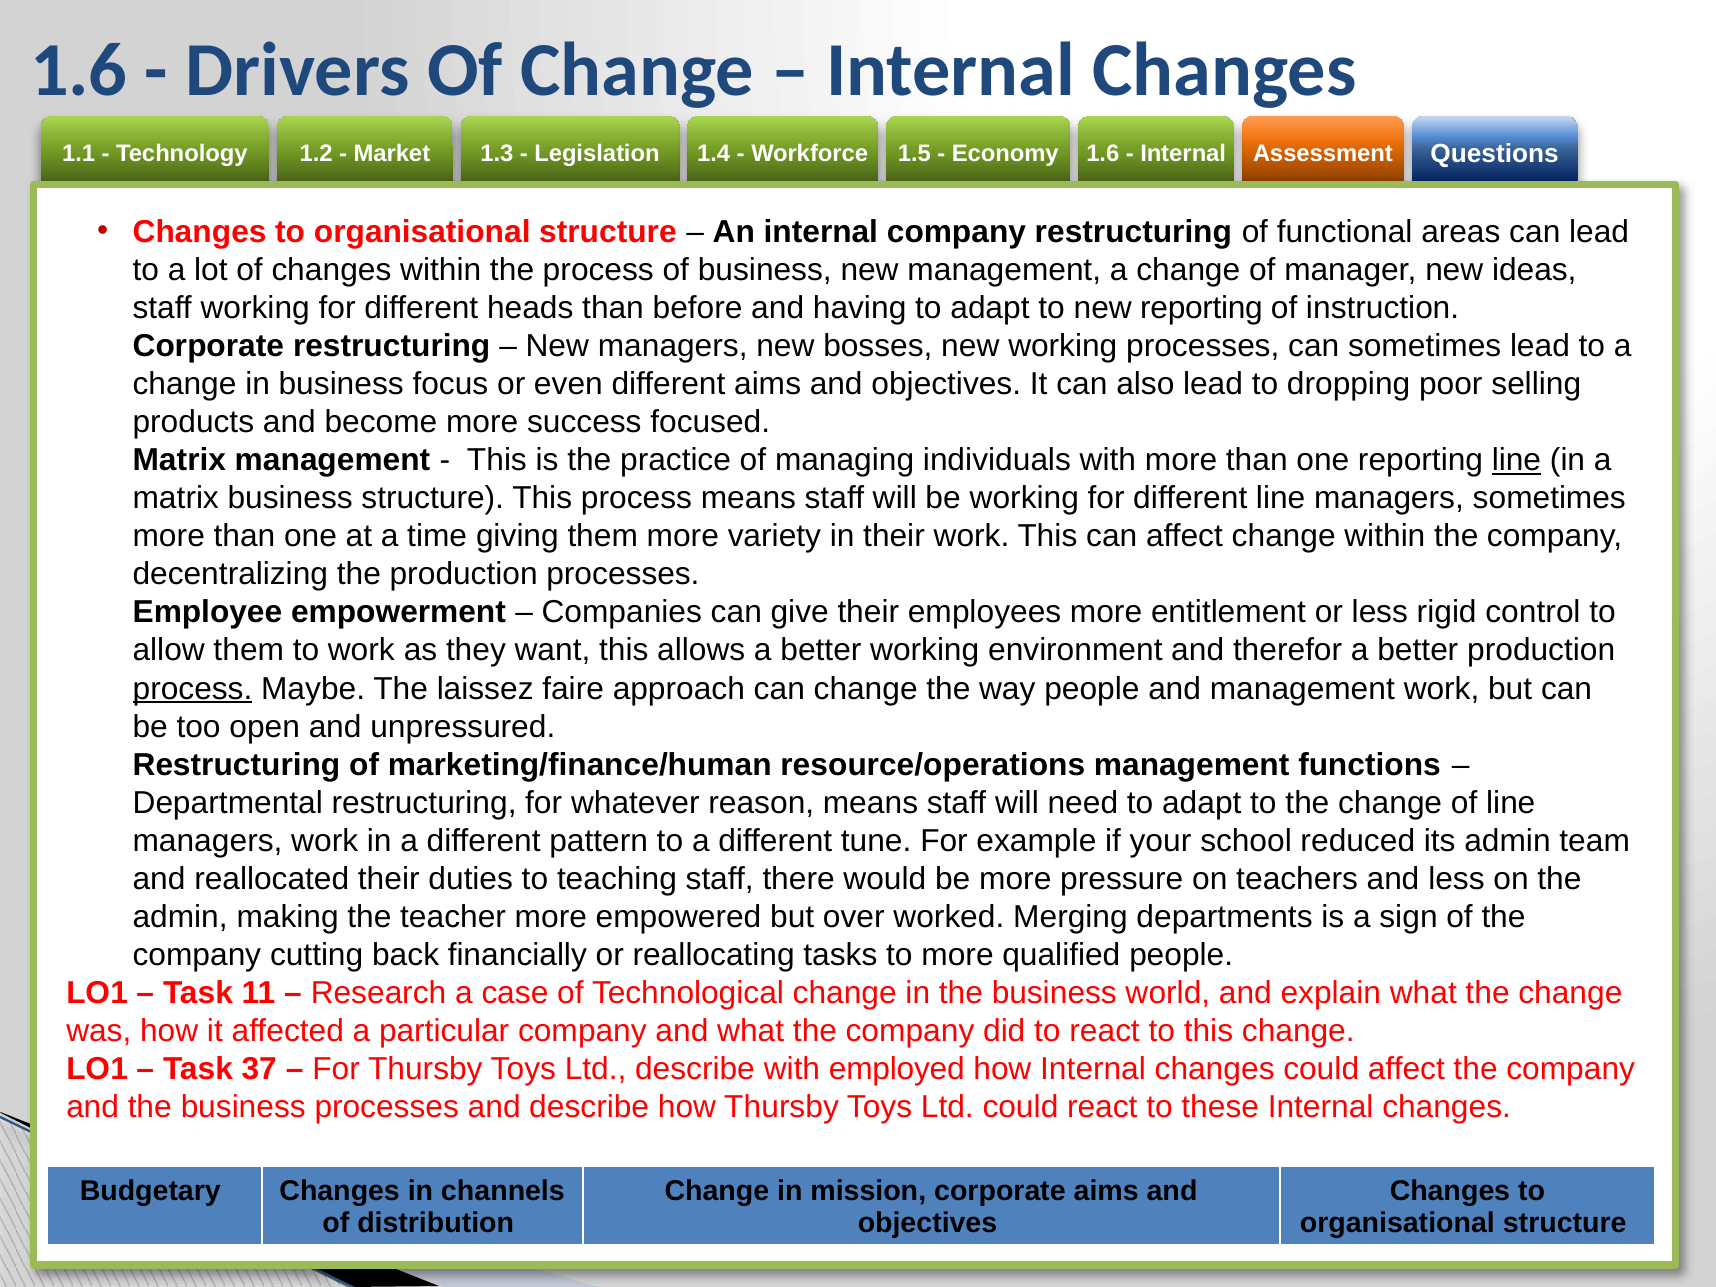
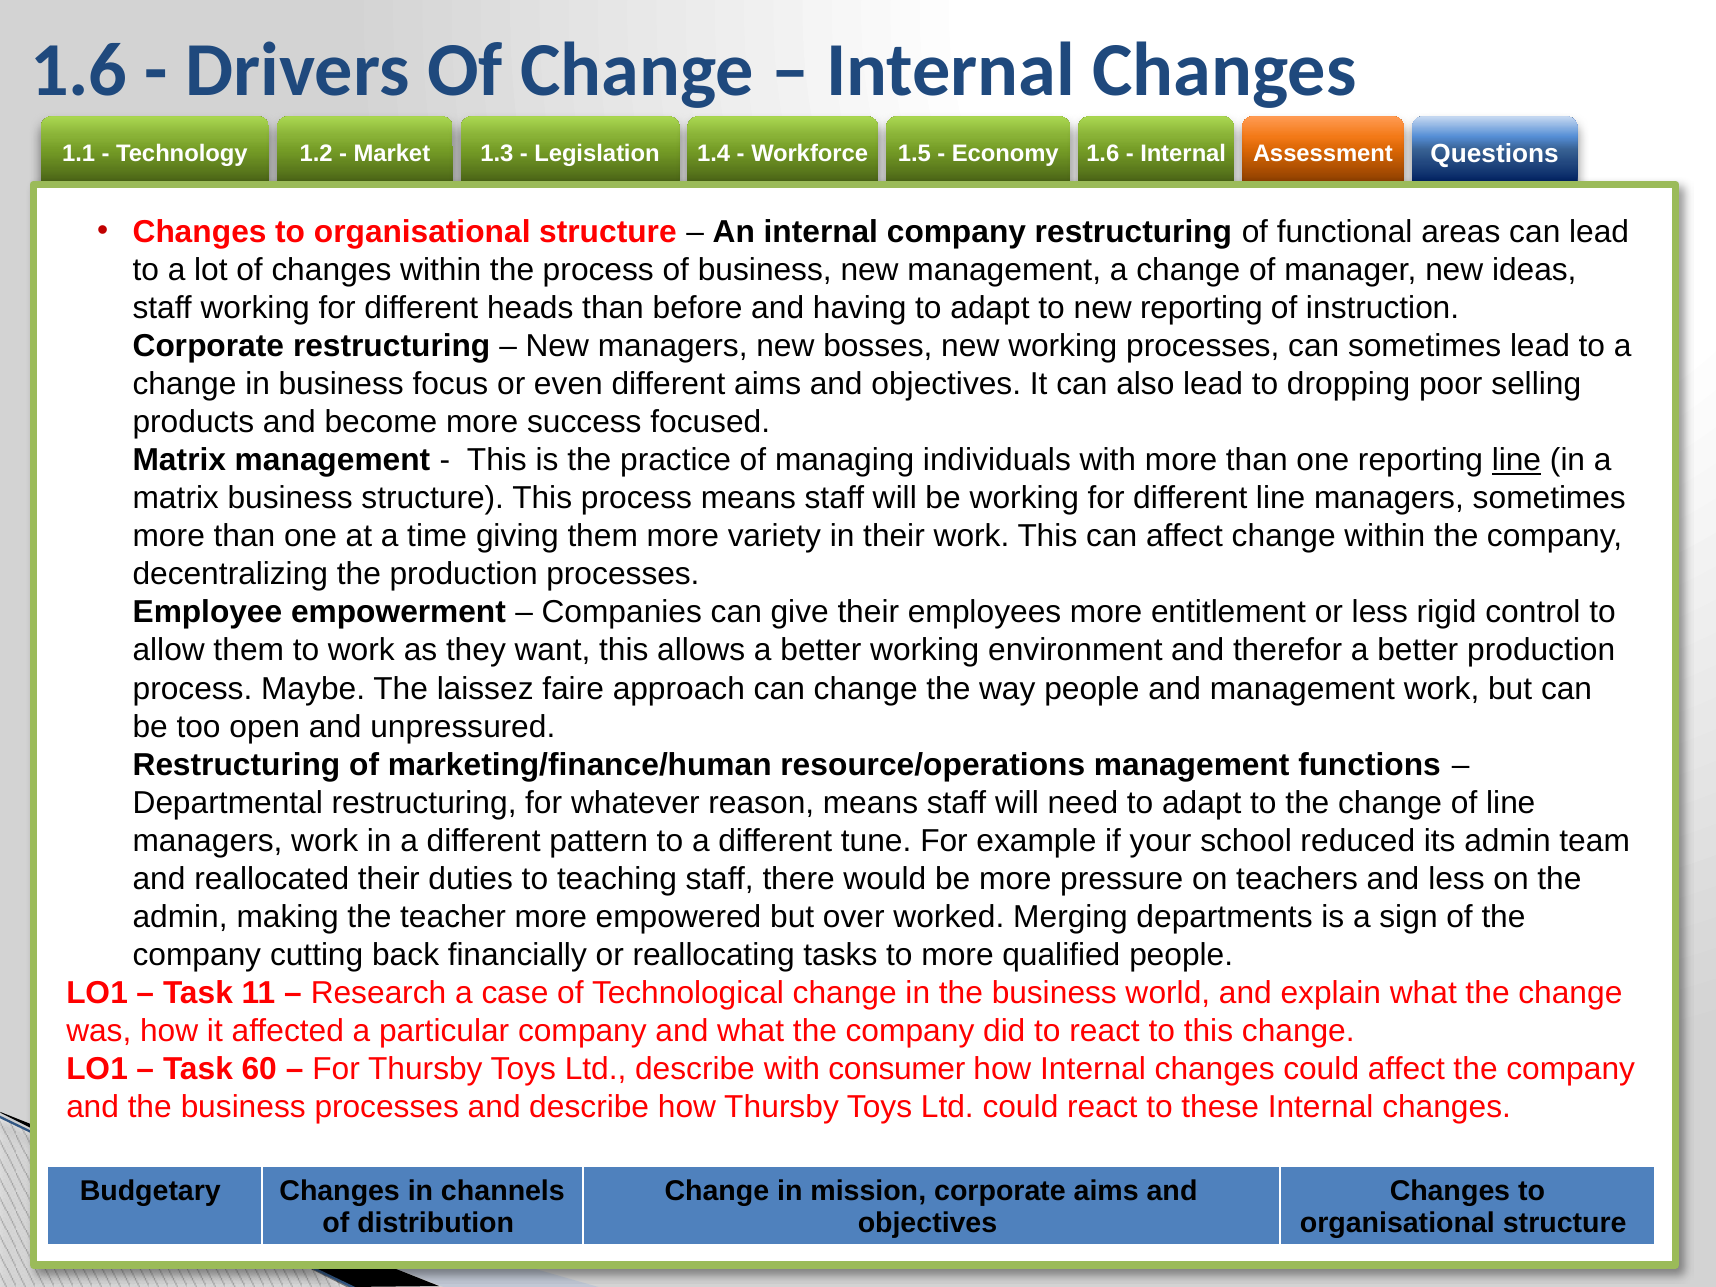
process underline: present -> none (193, 689)
37: 37 -> 60 (259, 1069)
employed: employed -> consumer (897, 1069)
